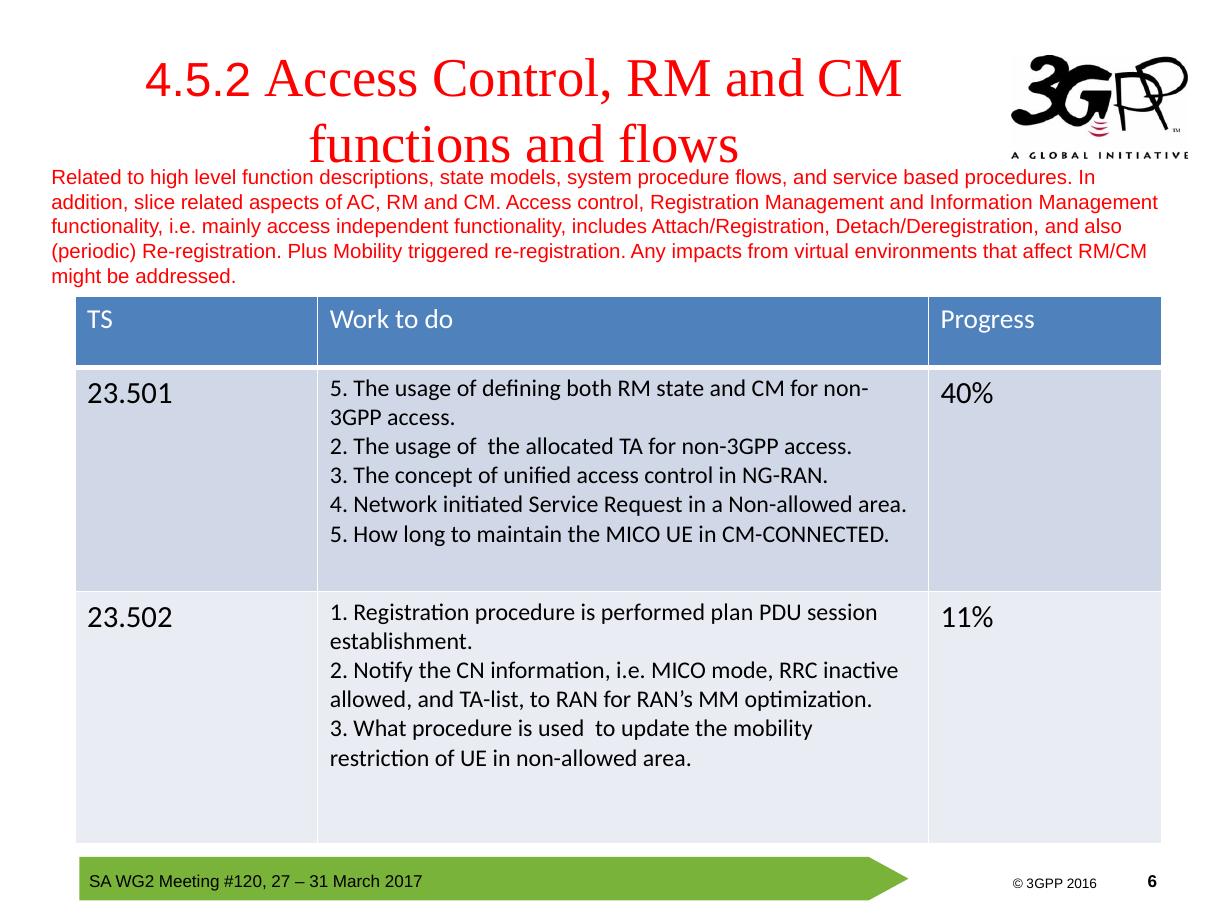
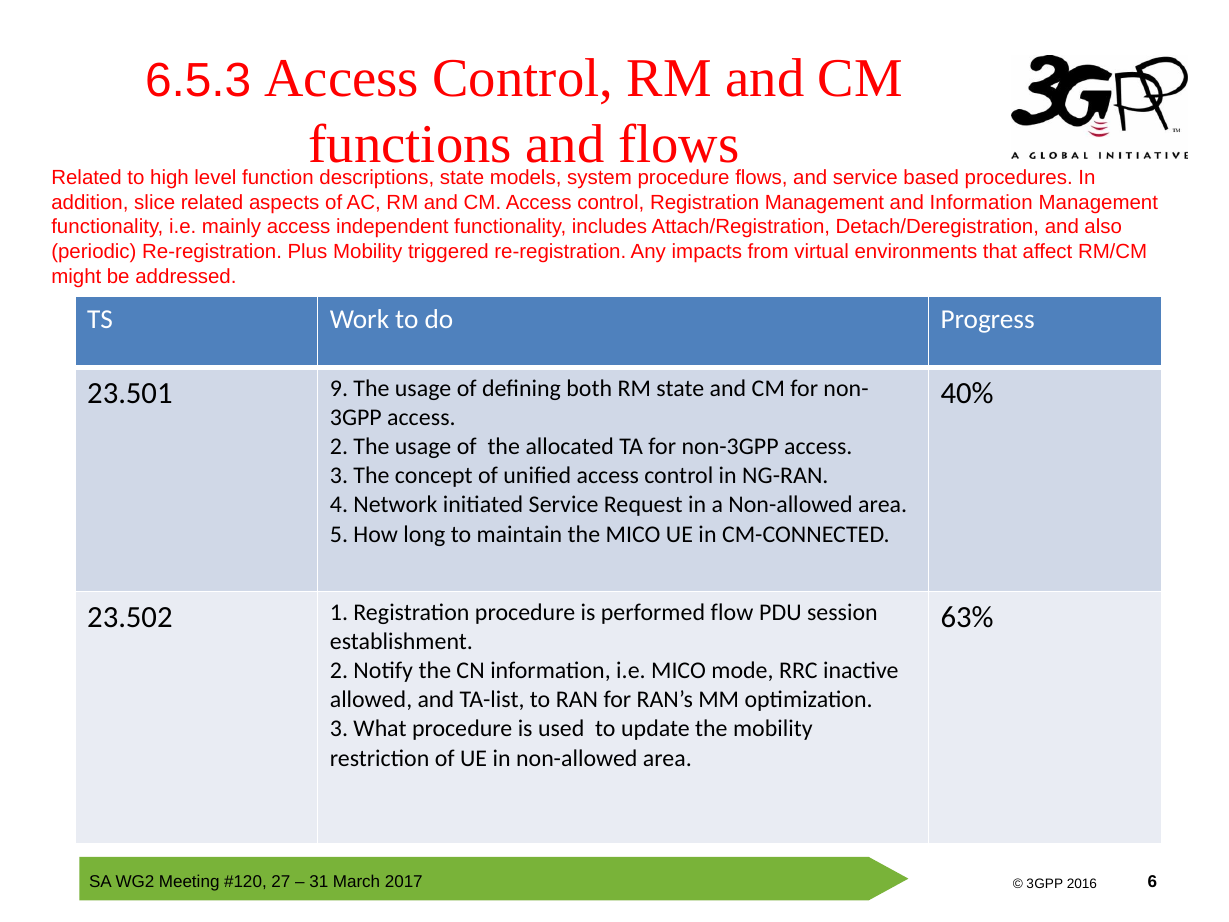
4.5.2: 4.5.2 -> 6.5.3 (198, 81)
23.501 5: 5 -> 9 (339, 389)
plan: plan -> flow (732, 613)
11%: 11% -> 63% (967, 617)
